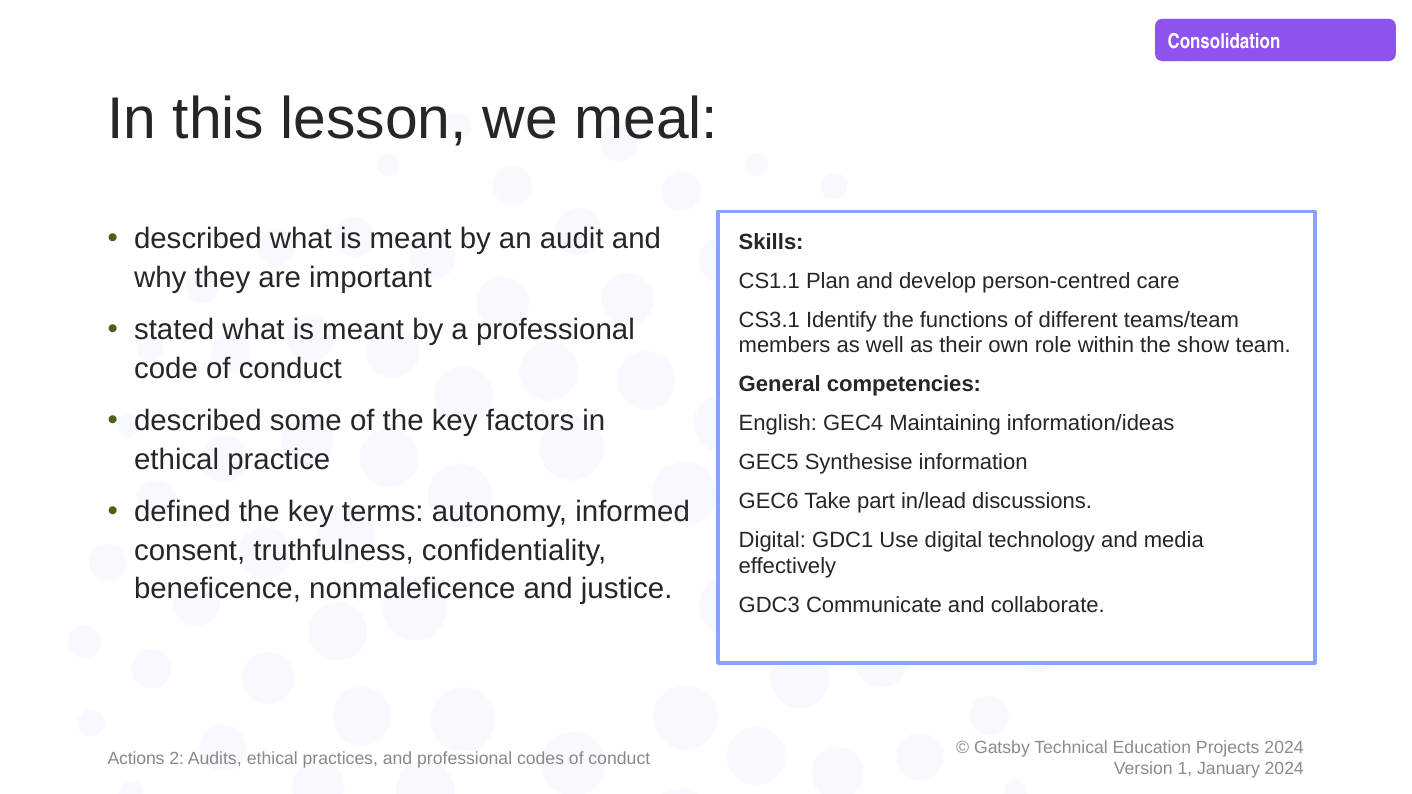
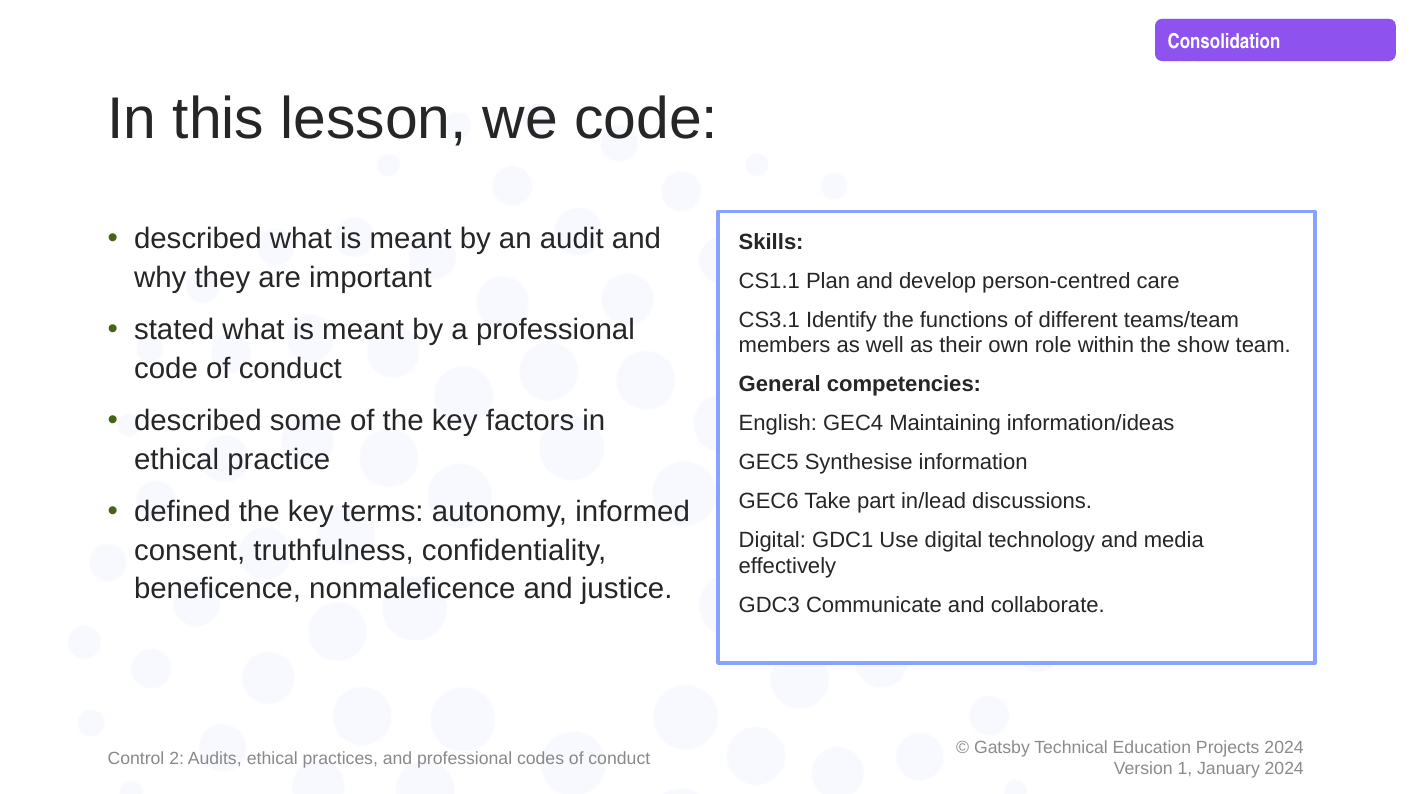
we meal: meal -> code (646, 119)
Actions: Actions -> Control (136, 759)
